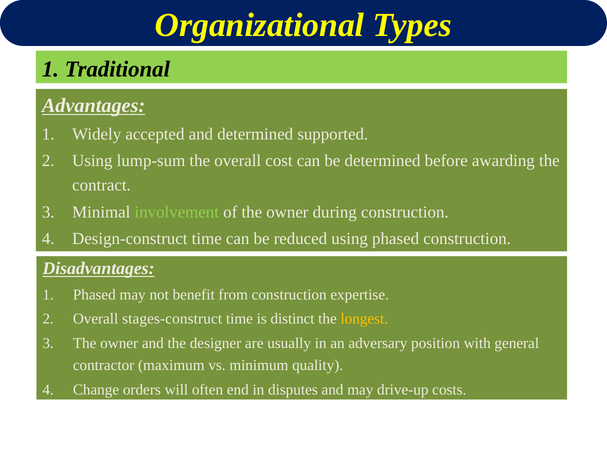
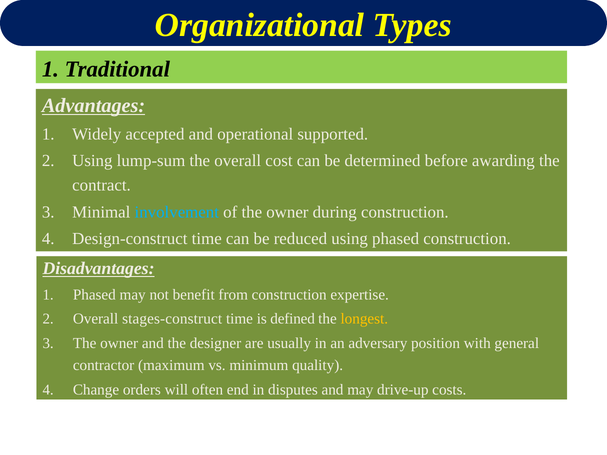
and determined: determined -> operational (255, 134)
involvement colour: light green -> light blue (177, 212)
distinct: distinct -> defined (293, 319)
